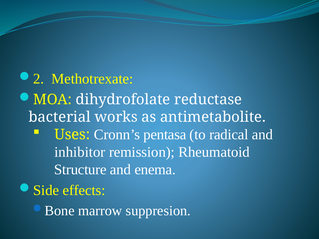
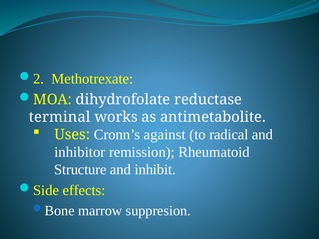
bacterial: bacterial -> terminal (60, 117)
pentasa: pentasa -> against (165, 135)
enema: enema -> inhibit (155, 170)
